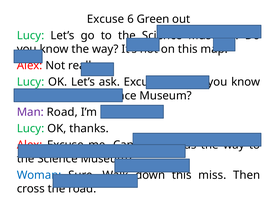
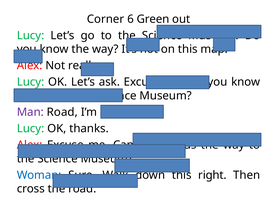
Excuse: Excuse -> Corner (106, 19)
miss: miss -> right (212, 175)
